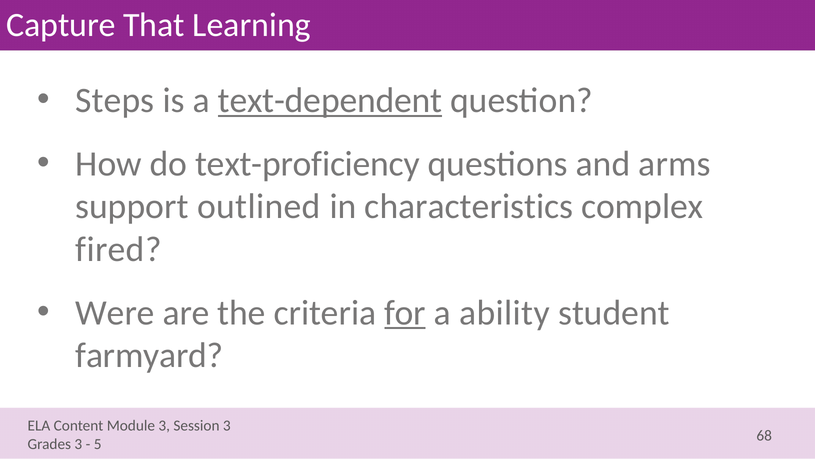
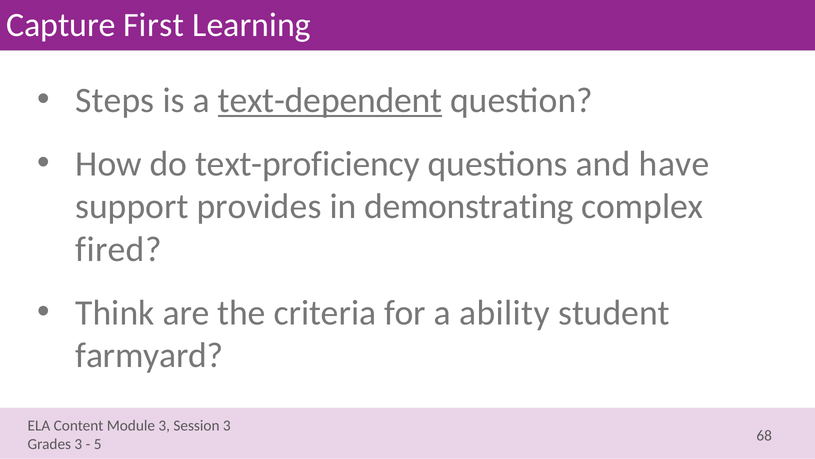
That: That -> First (154, 25)
arms: arms -> have (674, 164)
outlined: outlined -> provides (259, 206)
characteristics: characteristics -> demonstrating (469, 206)
Were: Were -> Think (115, 312)
for underline: present -> none (405, 312)
